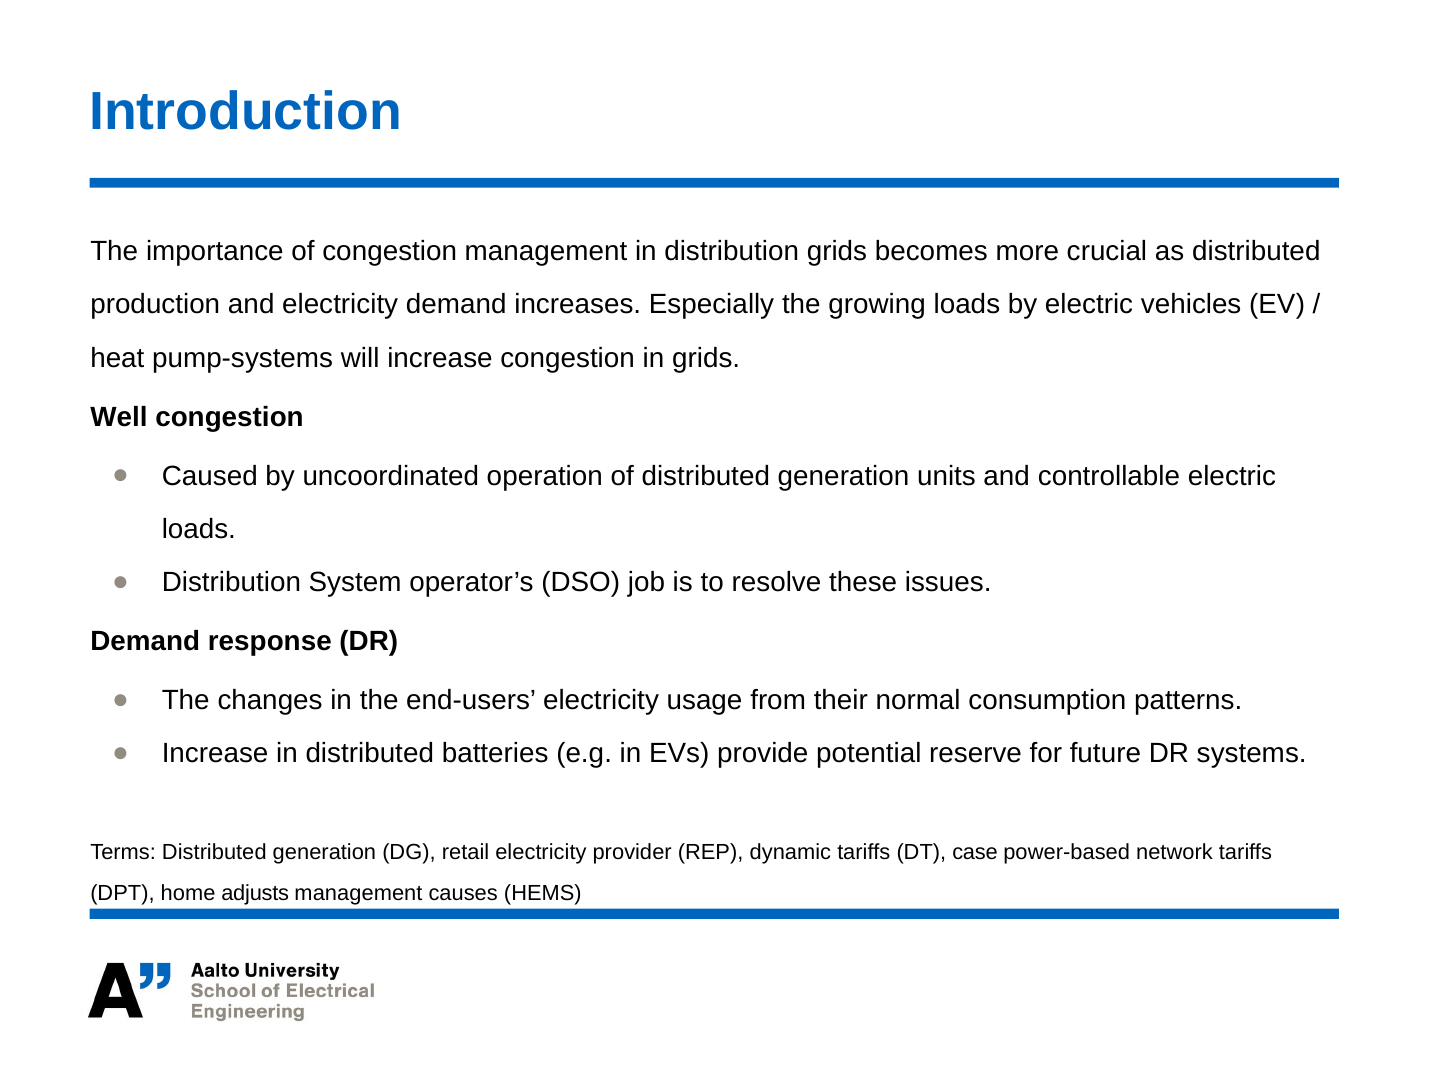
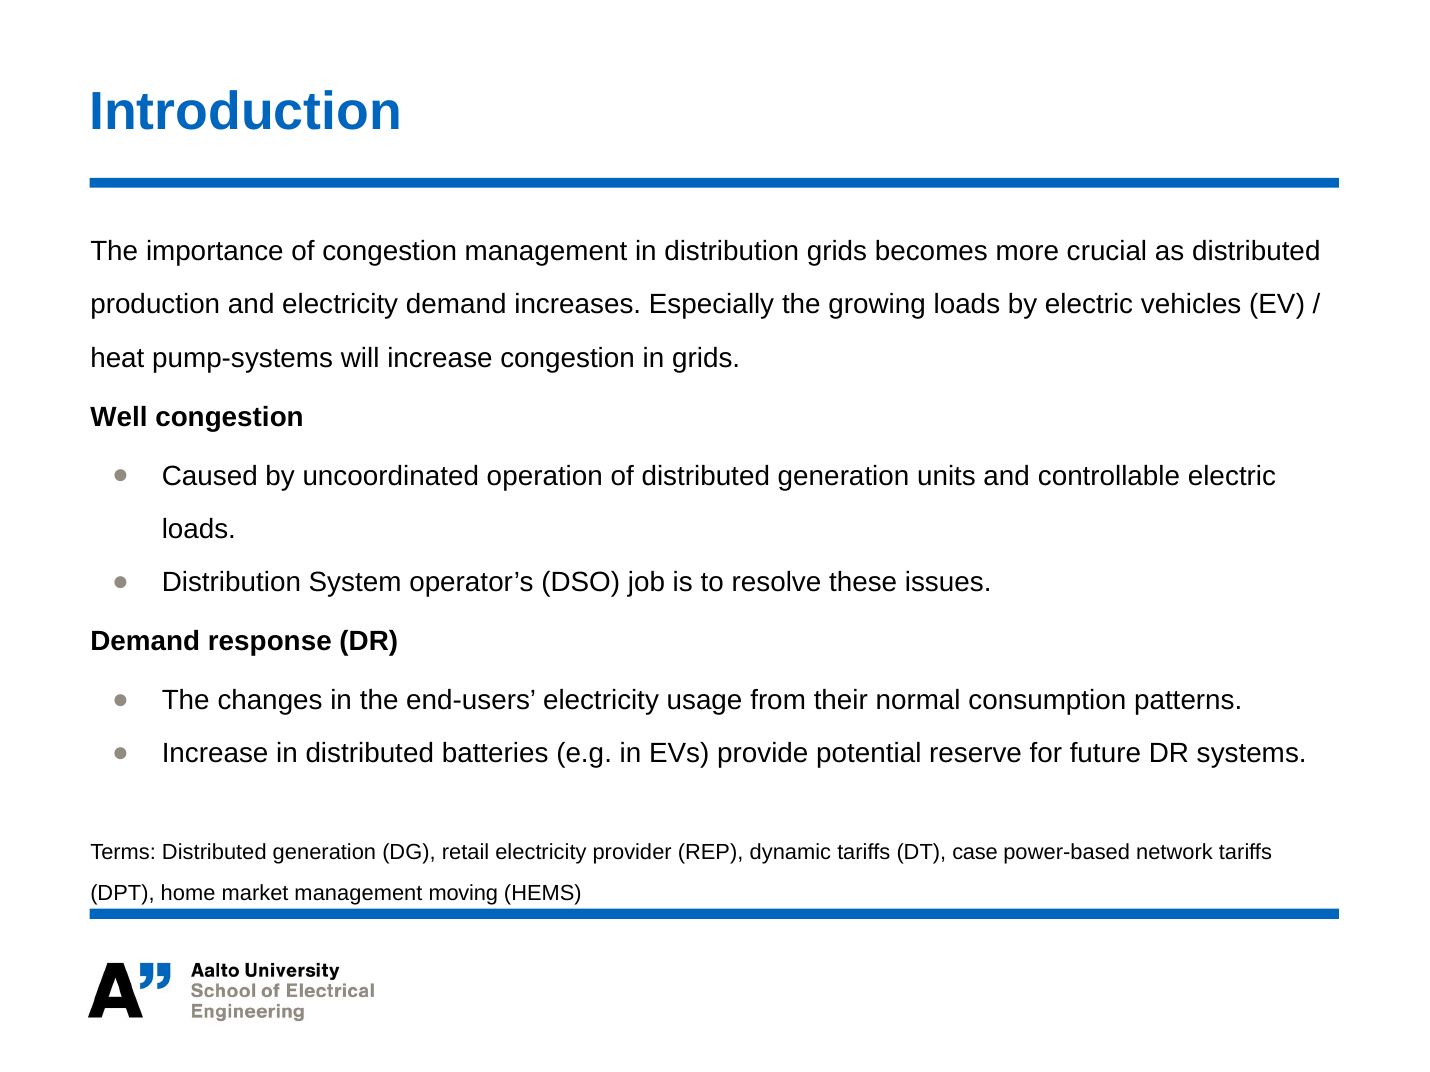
adjusts: adjusts -> market (255, 894)
causes: causes -> moving (463, 894)
